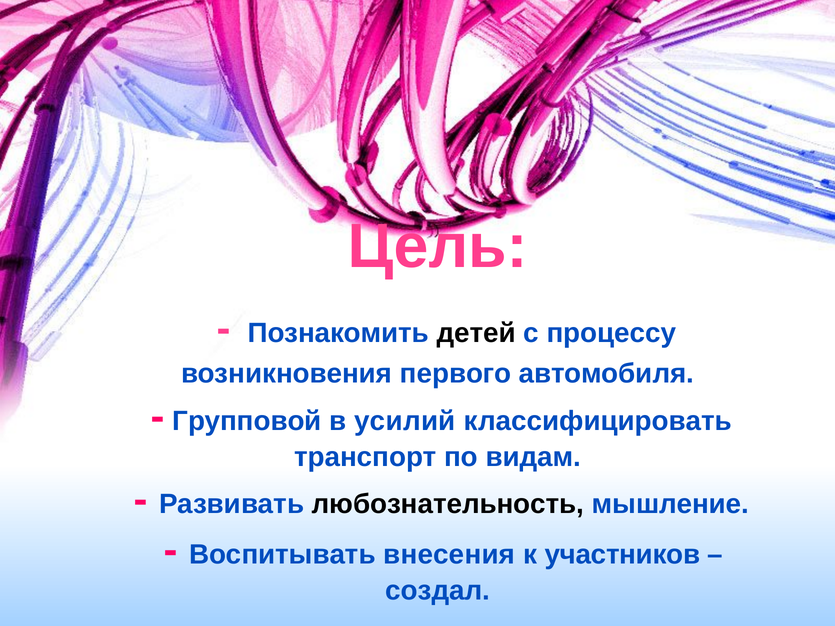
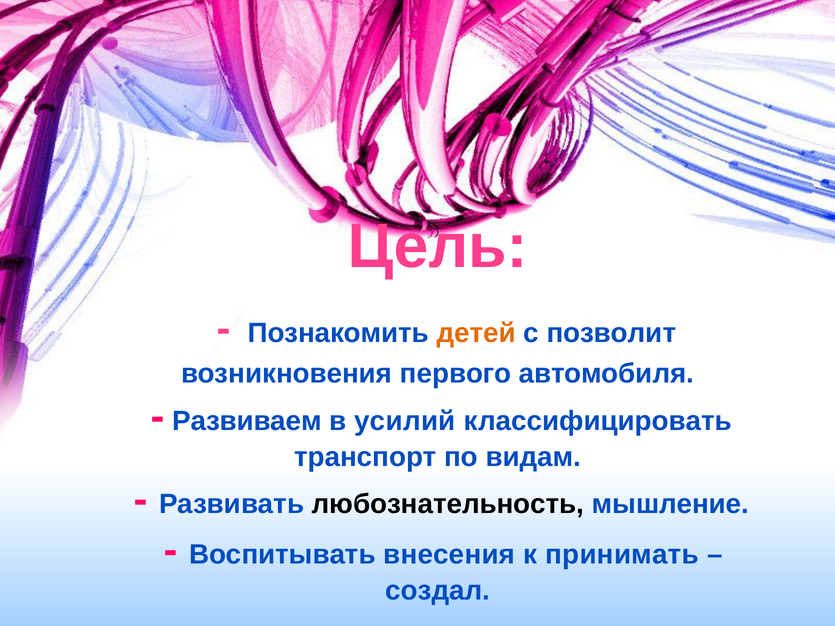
детей colour: black -> orange (476, 333)
процессу: процессу -> позволит (611, 333)
Групповой: Групповой -> Развиваем (247, 421)
участников: участников -> принимать (622, 555)
